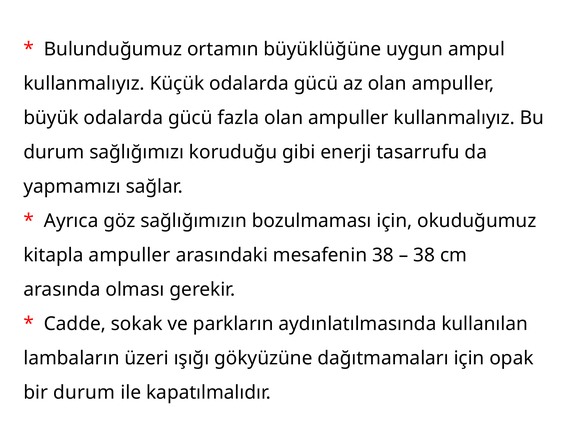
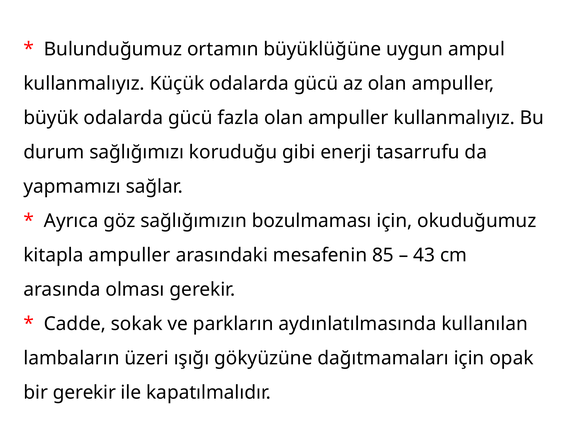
mesafenin 38: 38 -> 85 (383, 255)
38: 38 -> 43 (424, 255)
bir durum: durum -> gerekir (84, 393)
